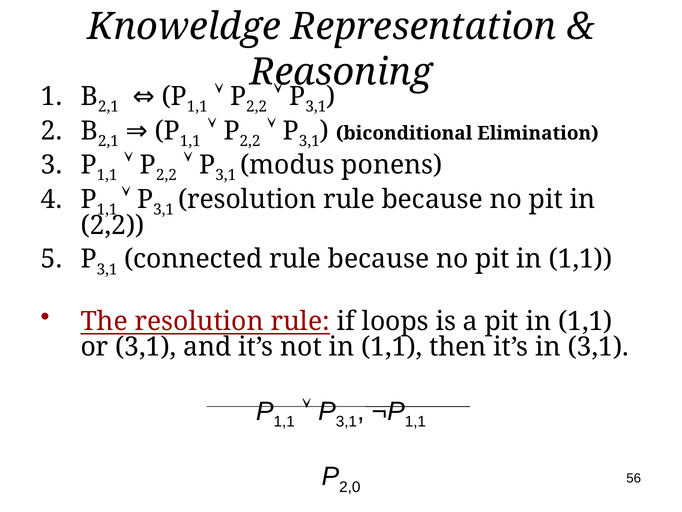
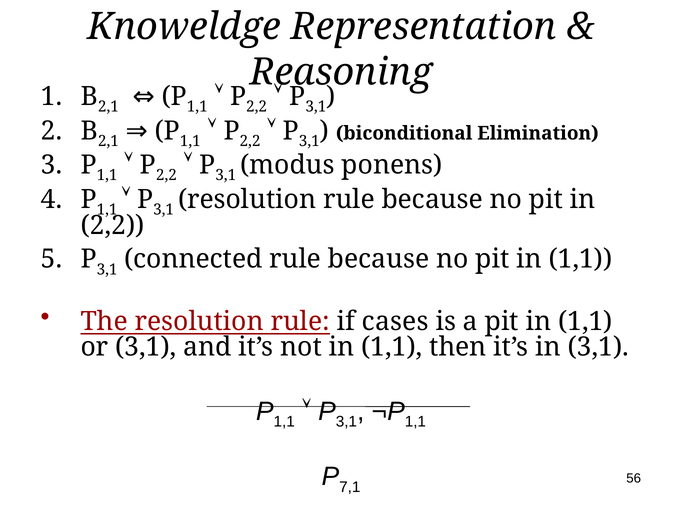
loops: loops -> cases (395, 321)
2,0: 2,0 -> 7,1 (350, 486)
